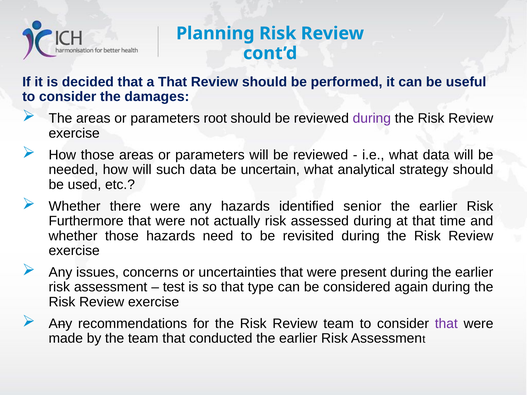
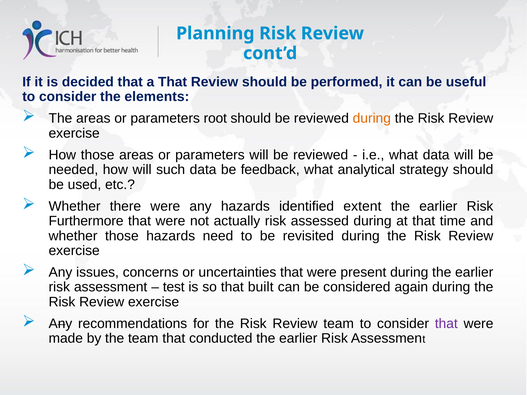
damages: damages -> elements (157, 97)
during colour: purple -> orange (372, 118)
uncertain: uncertain -> feedback (270, 170)
senior: senior -> extent (362, 206)
type: type -> built (261, 287)
